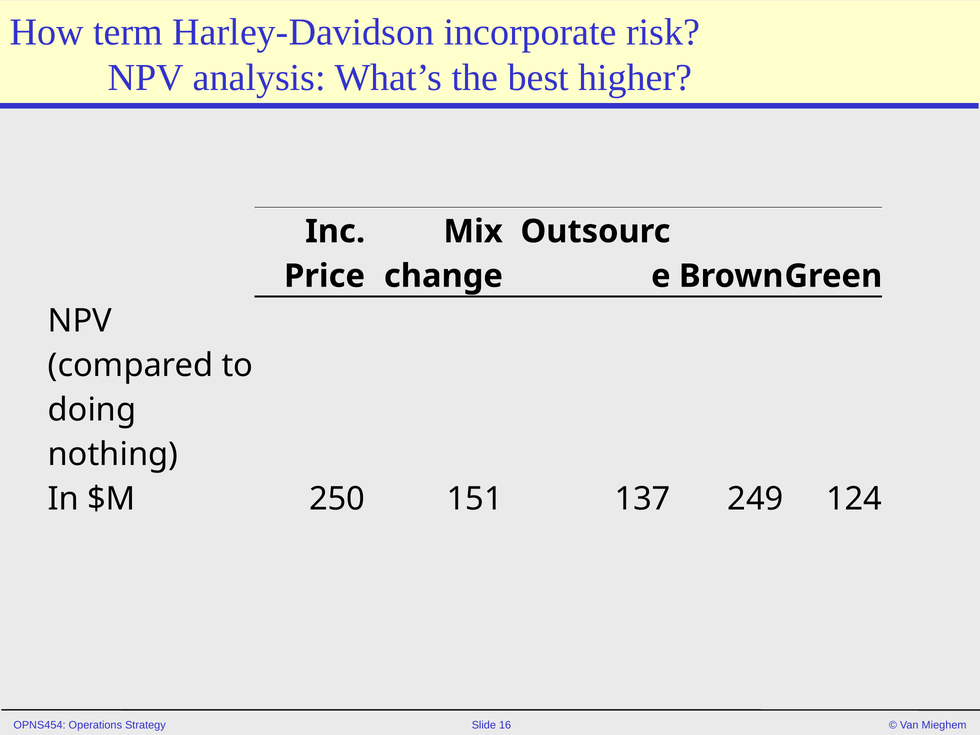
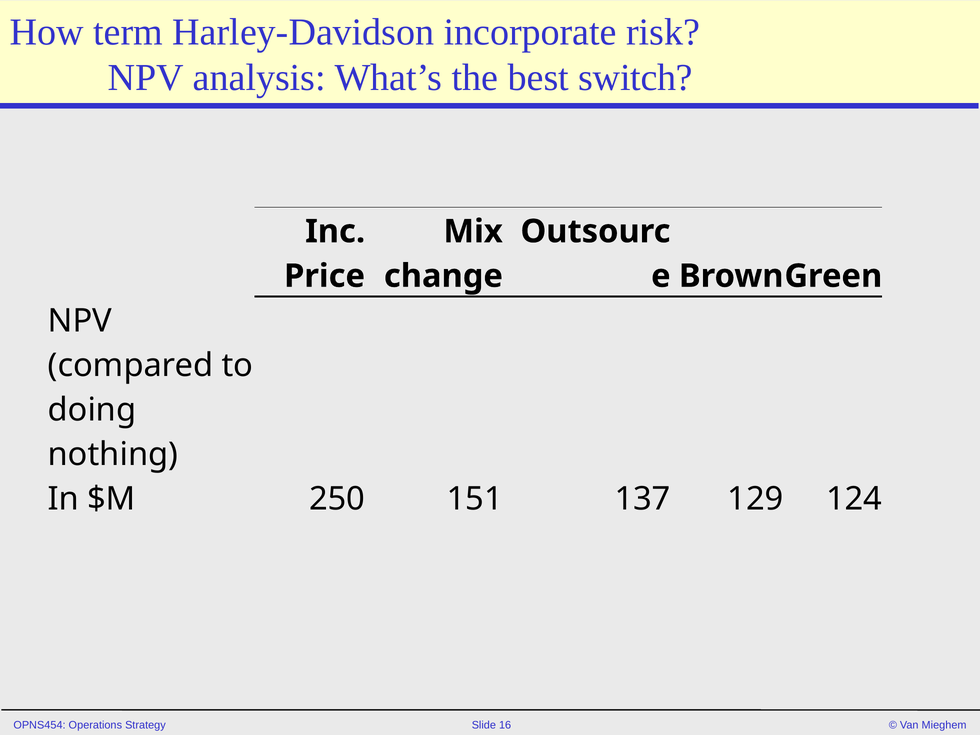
higher: higher -> switch (636, 78)
249: 249 -> 129 (755, 499)
